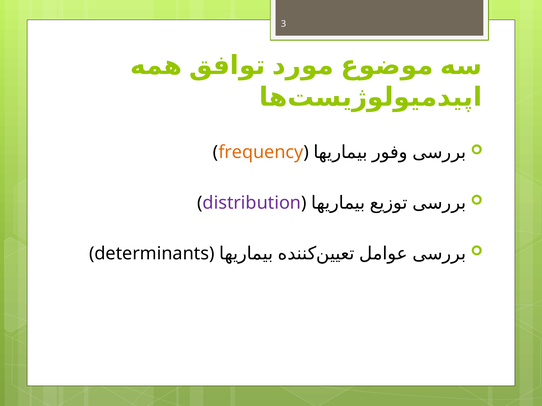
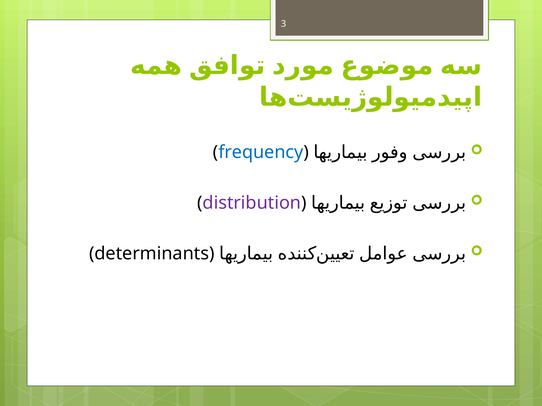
frequency colour: orange -> blue (261, 153)
